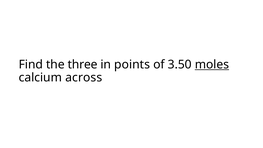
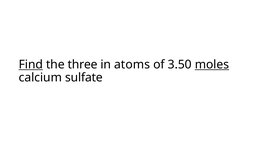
Find underline: none -> present (31, 64)
points: points -> atoms (132, 64)
across: across -> sulfate (84, 78)
